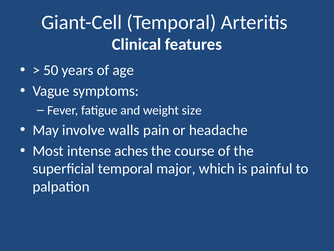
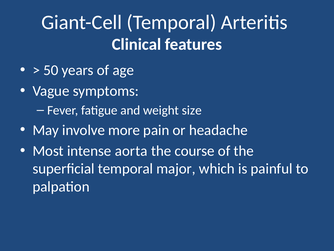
walls: walls -> more (124, 130)
aches: aches -> aorta (131, 151)
